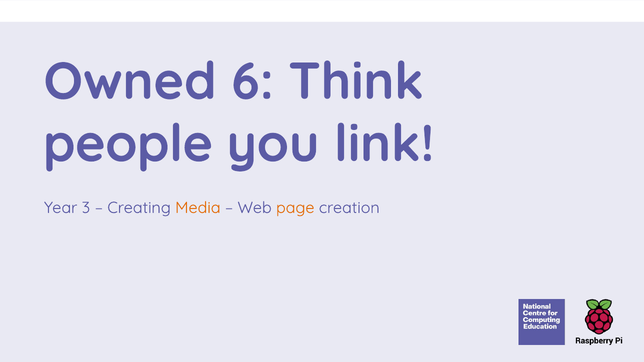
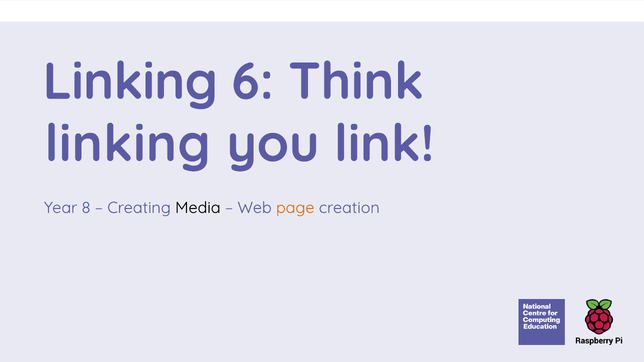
Owned: Owned -> Linking (130, 82)
people: people -> linking (128, 144)
3: 3 -> 8 (86, 208)
Media colour: orange -> black (198, 208)
